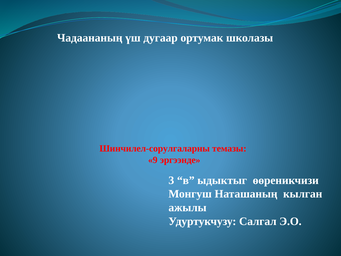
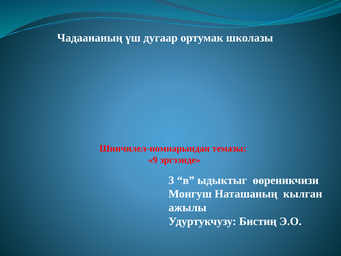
Шинчилел-сорулгаларны: Шинчилел-сорулгаларны -> Шинчилел-номнарындан (155, 148)
Салгал: Салгал -> Бистиң (258, 221)
